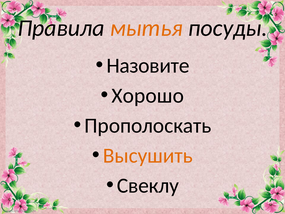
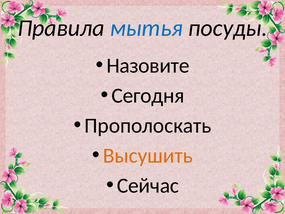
мытья colour: orange -> blue (146, 28)
Хорошо: Хорошо -> Сегодня (148, 96)
Свеклу: Свеклу -> Сейчас (148, 185)
